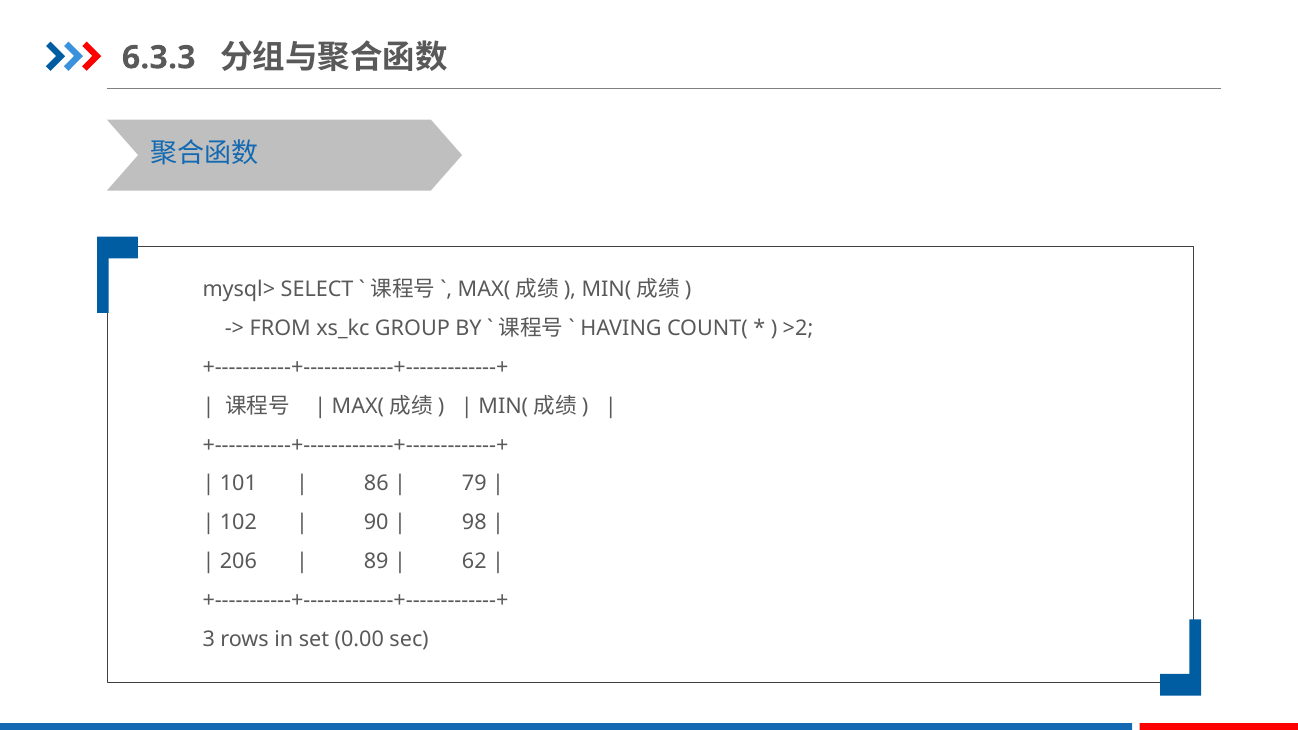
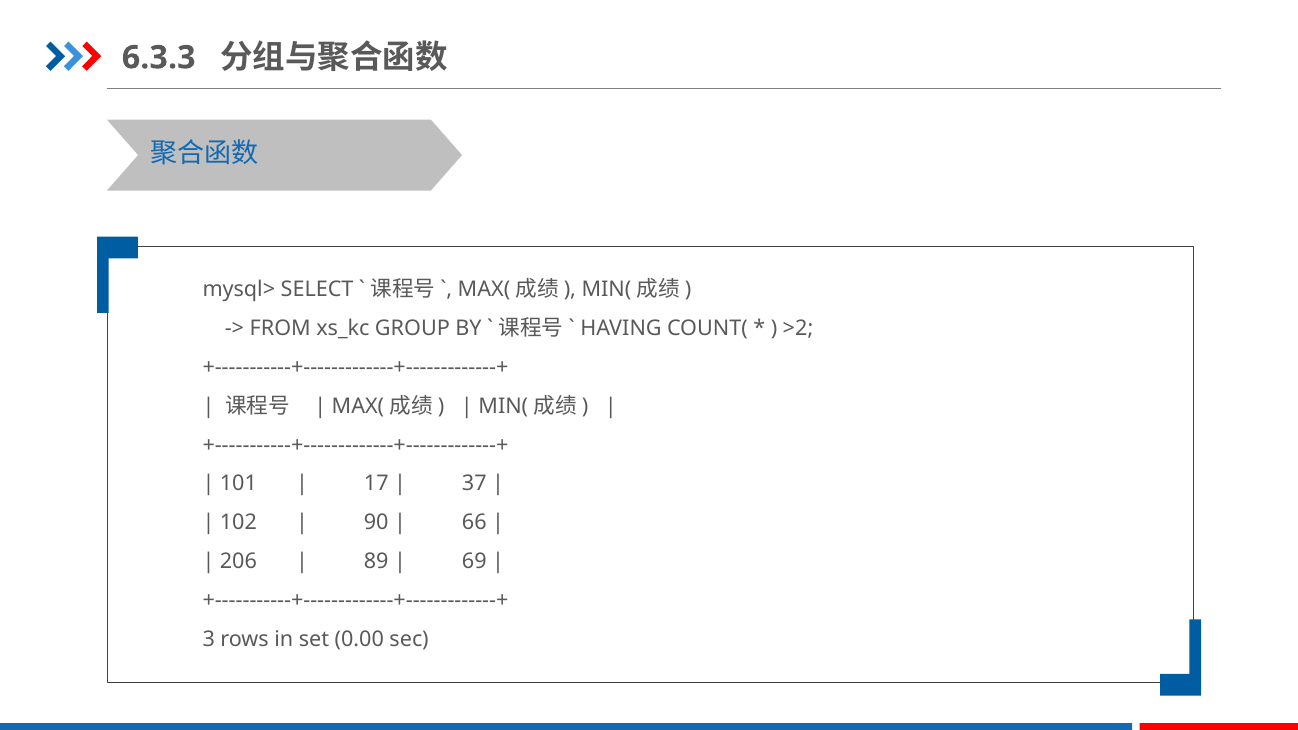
86: 86 -> 17 (376, 484)
79: 79 -> 37 (474, 484)
98: 98 -> 66 (474, 523)
62: 62 -> 69 (474, 562)
